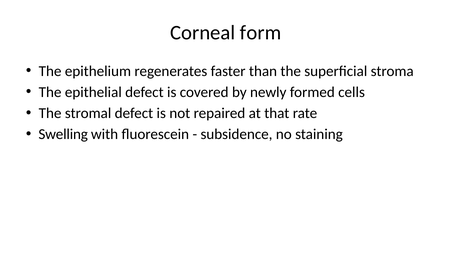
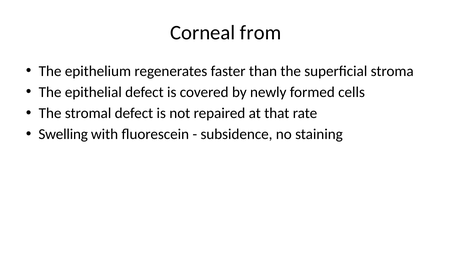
form: form -> from (261, 33)
